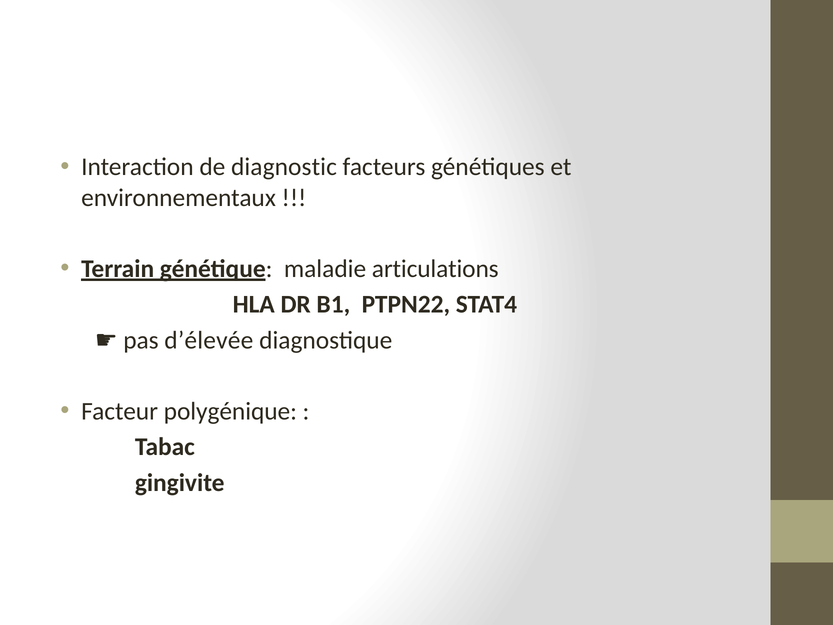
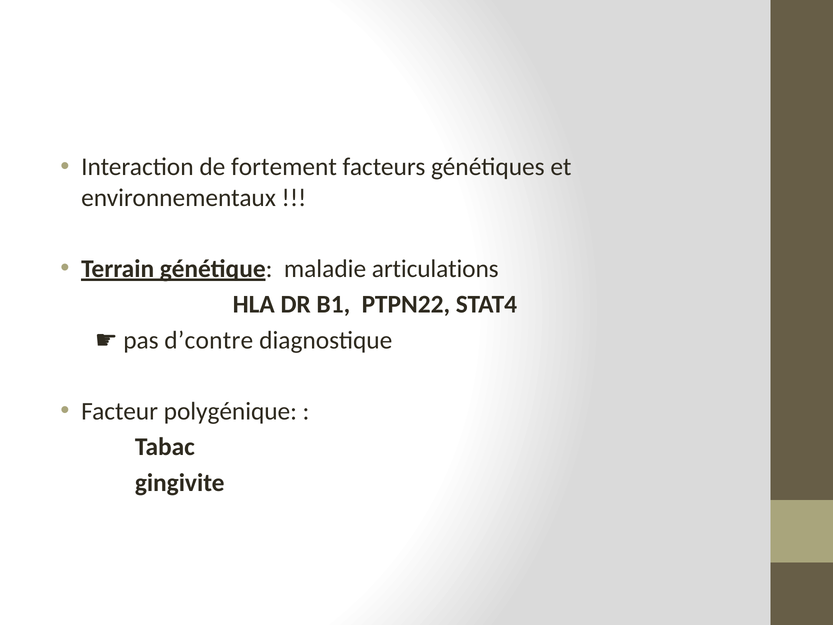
diagnostic: diagnostic -> fortement (284, 167)
d’élevée: d’élevée -> d’contre (209, 340)
